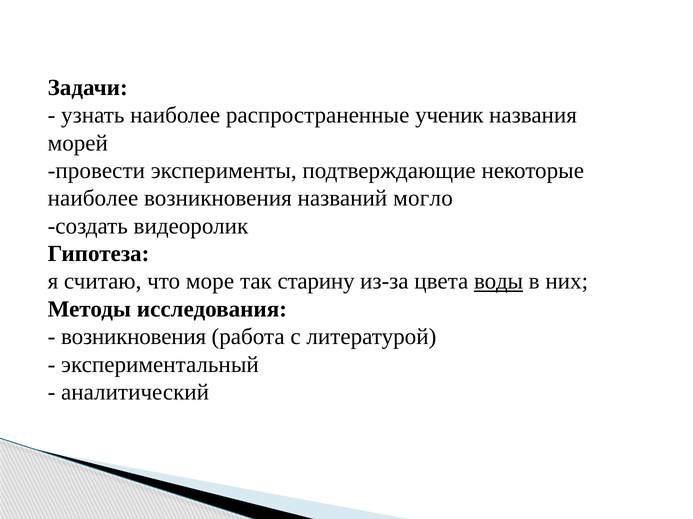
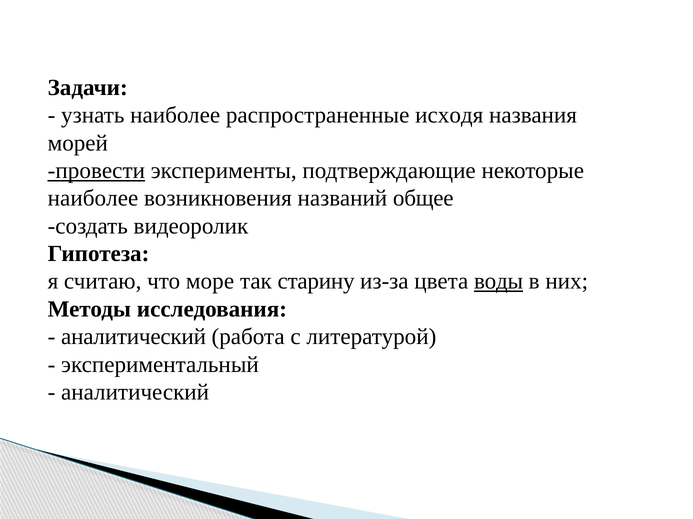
ученик: ученик -> исходя (449, 115)
провести underline: none -> present (96, 171)
могло: могло -> общее (423, 199)
возникновения: возникновения -> аналитический (134, 337)
